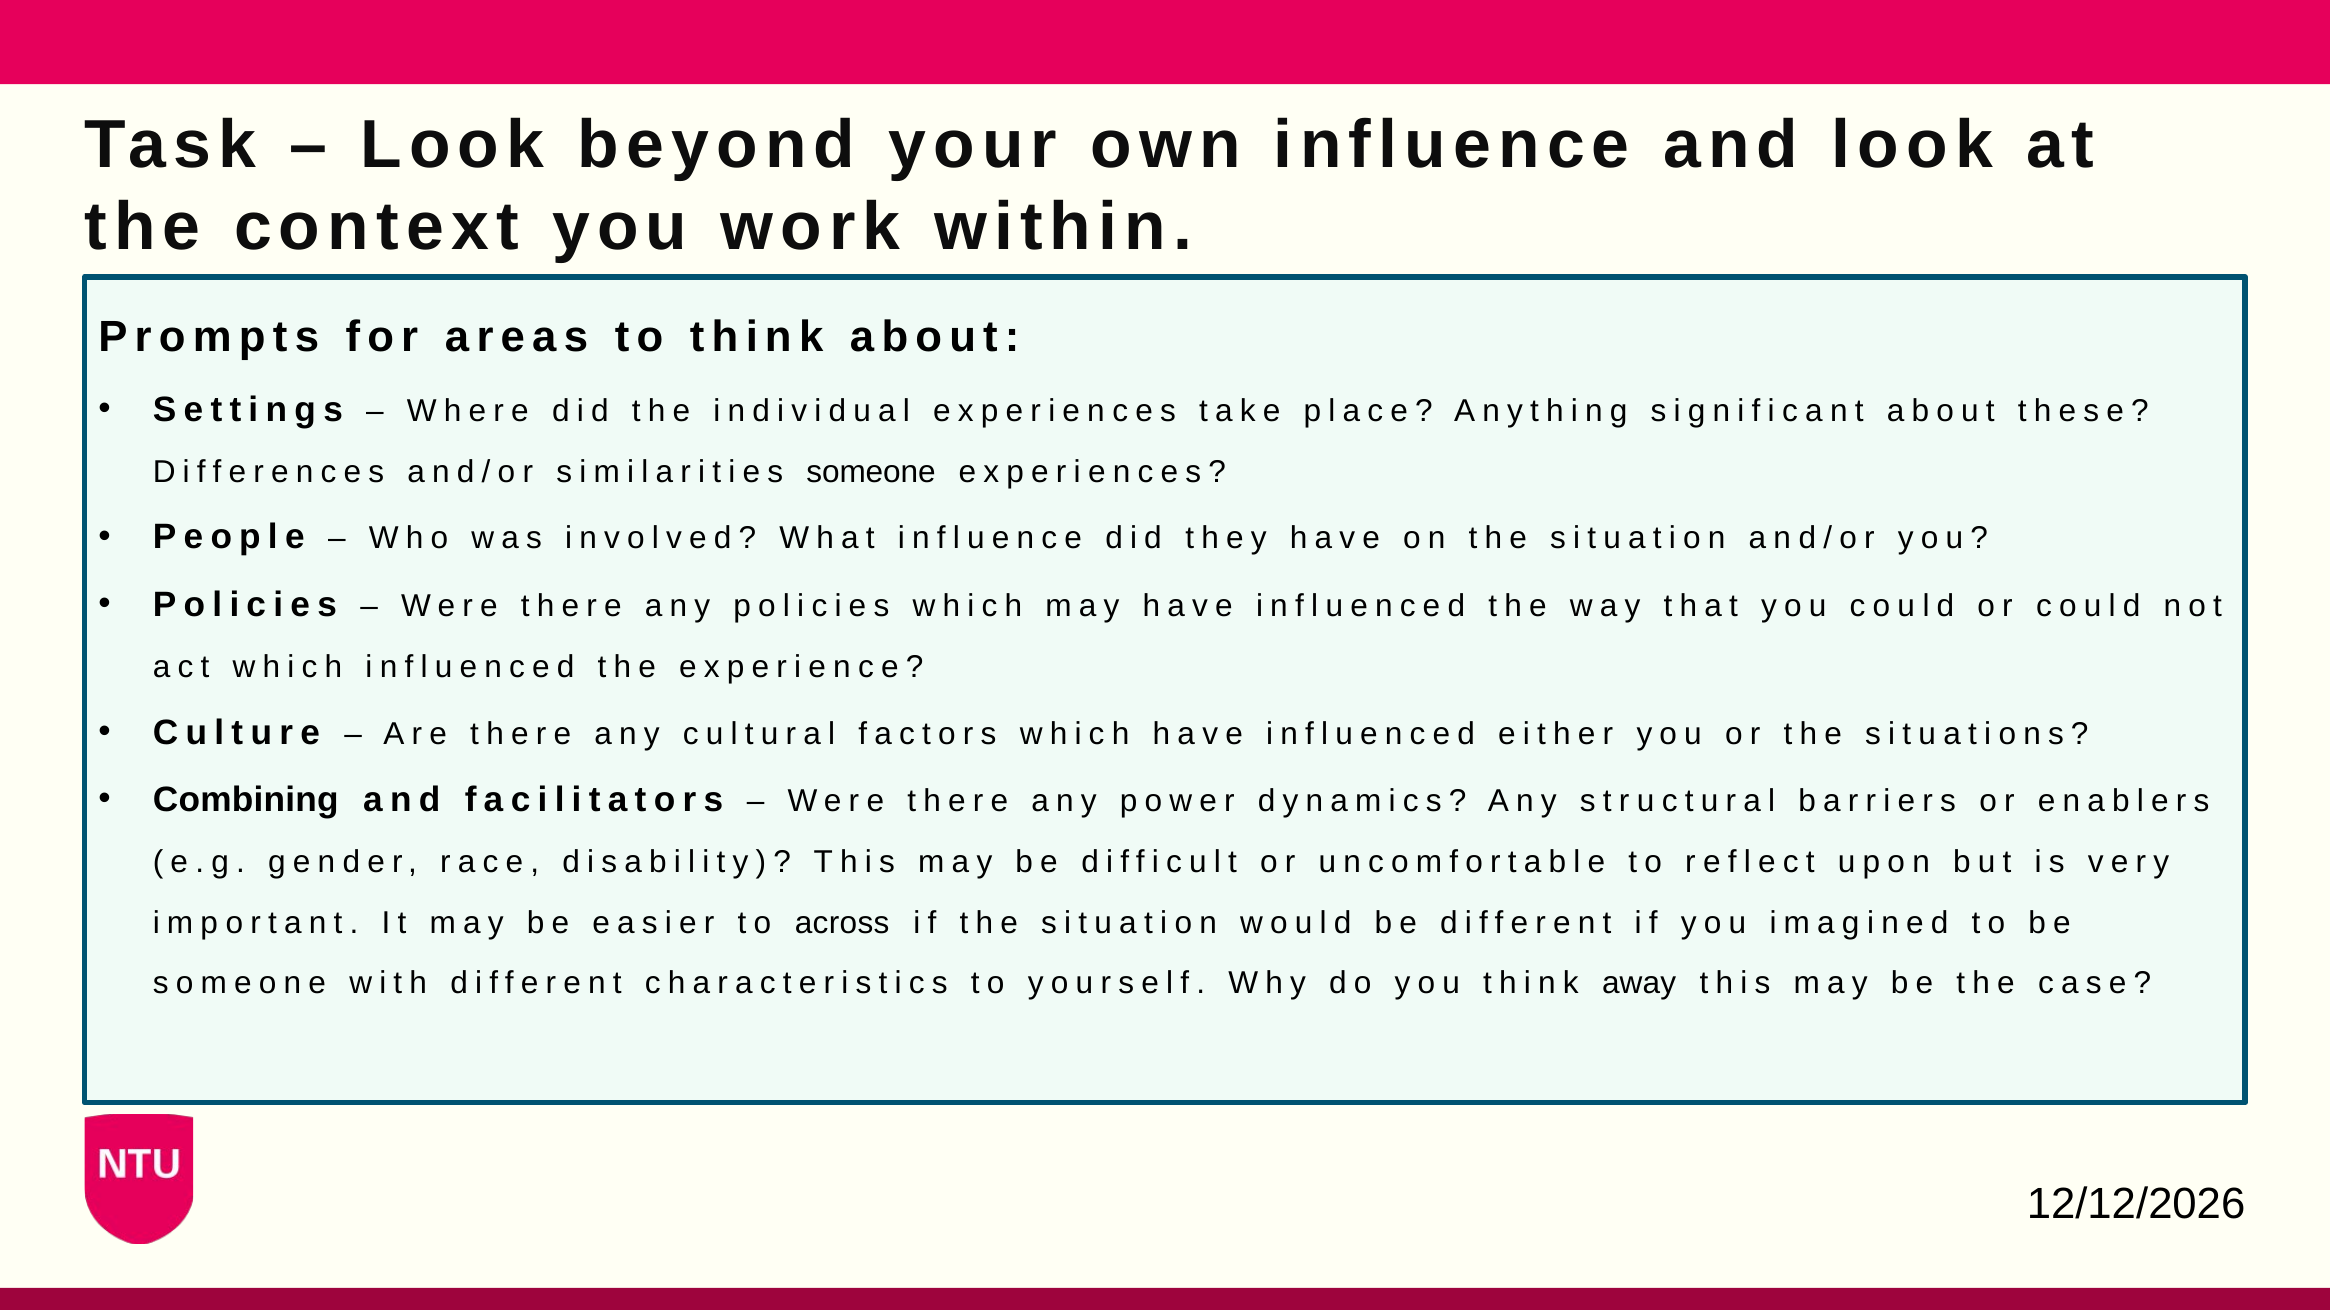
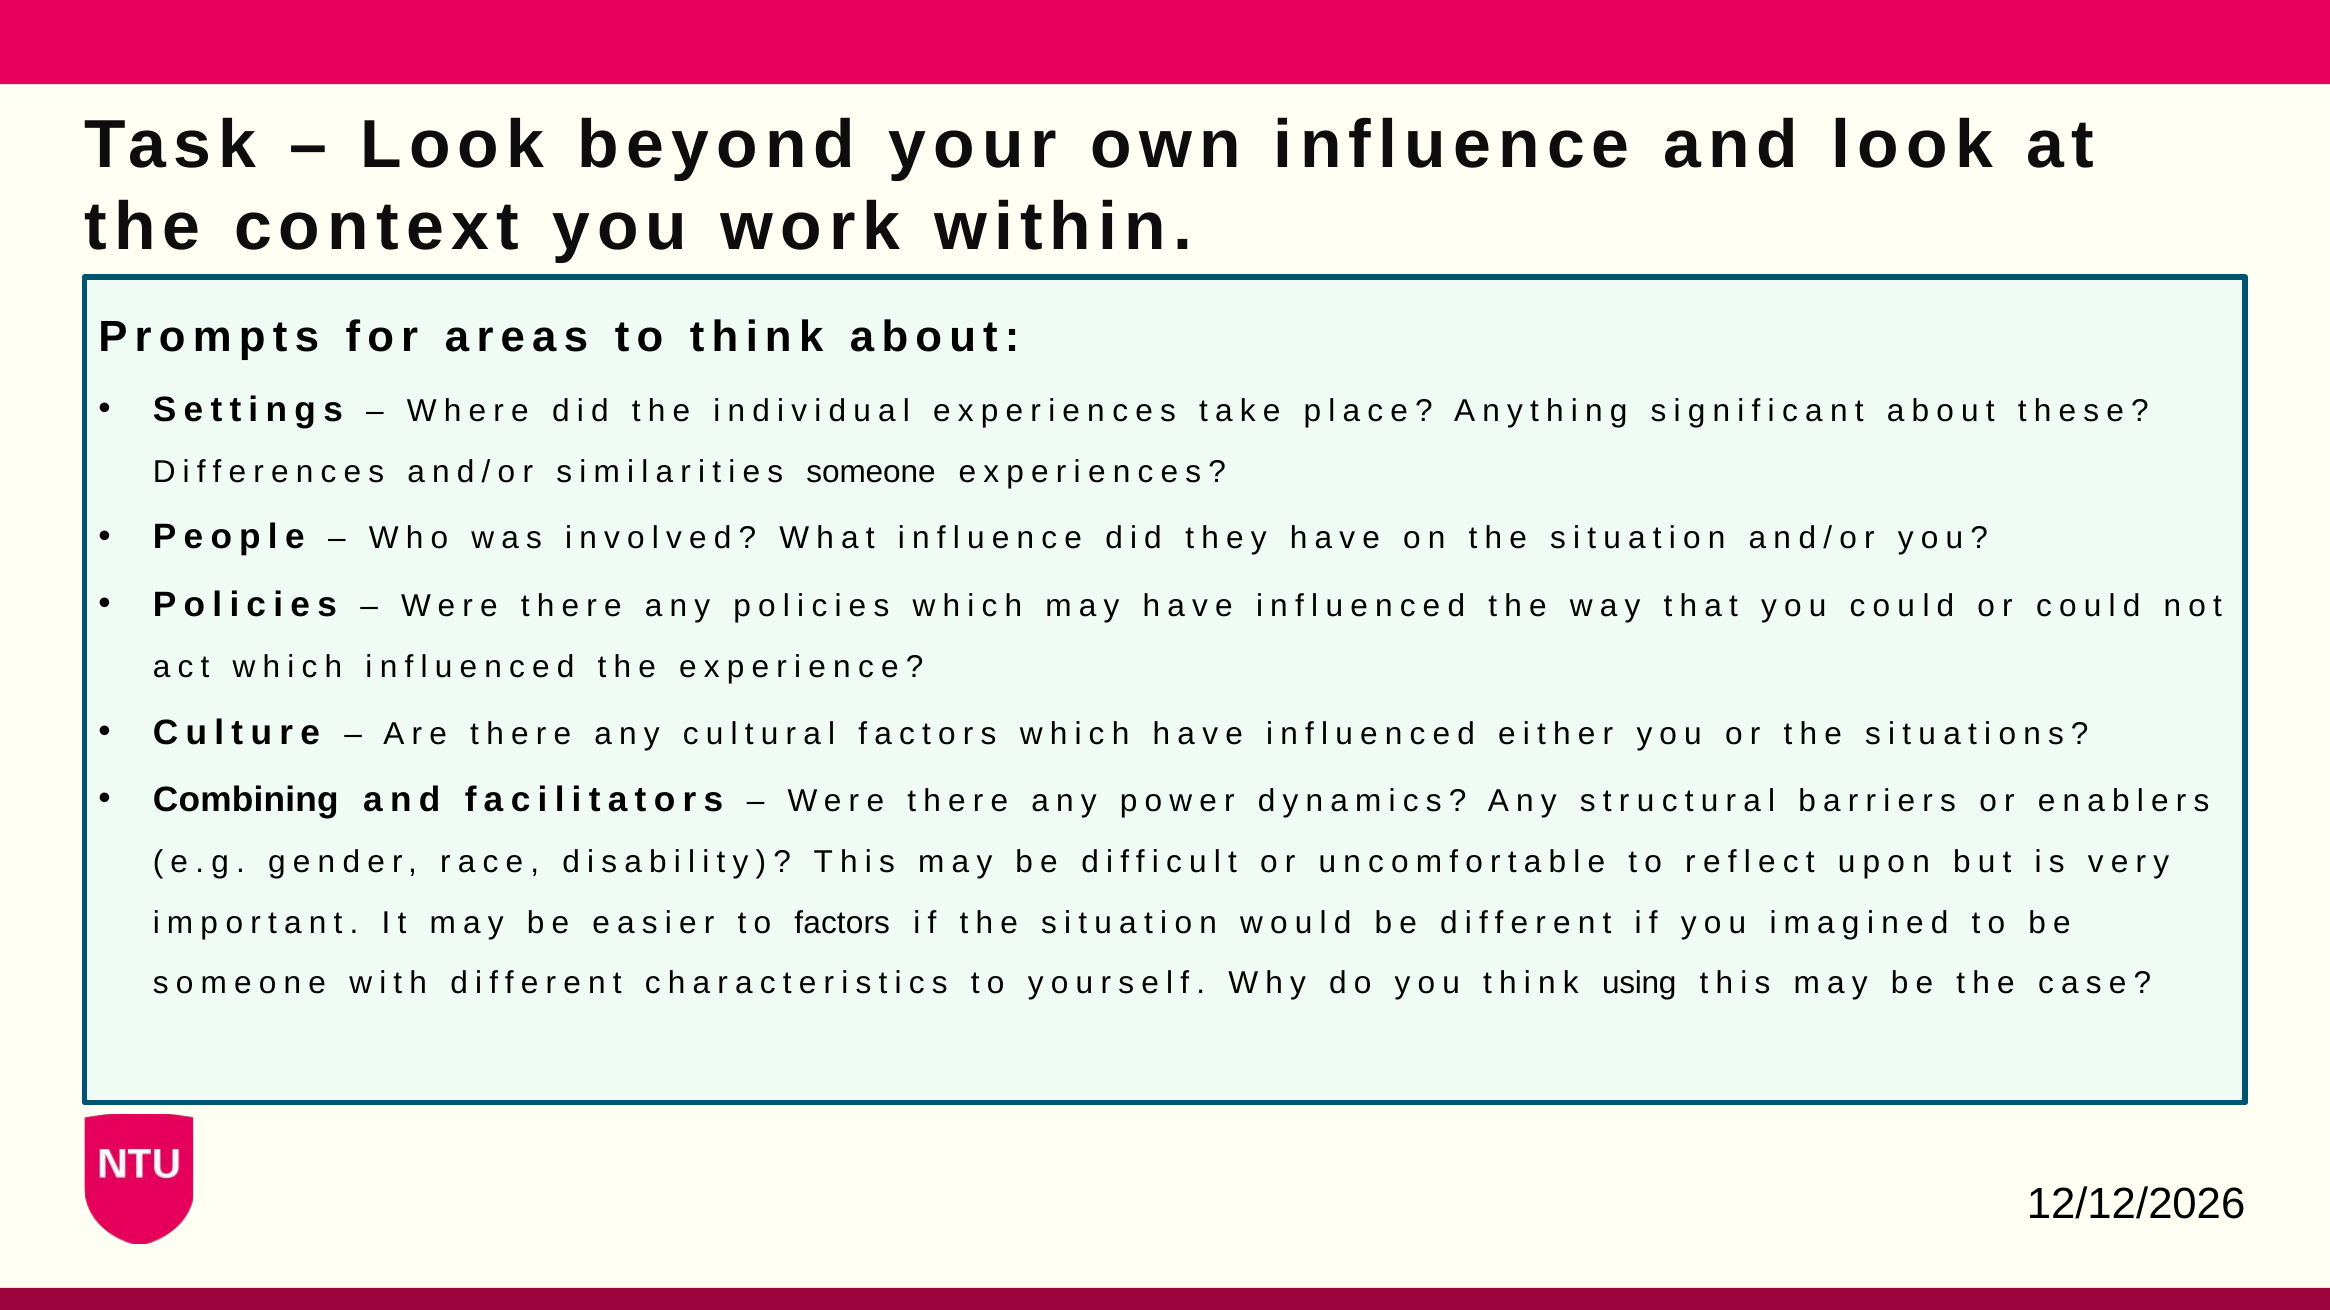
to across: across -> factors (842, 923)
away: away -> using (1639, 983)
